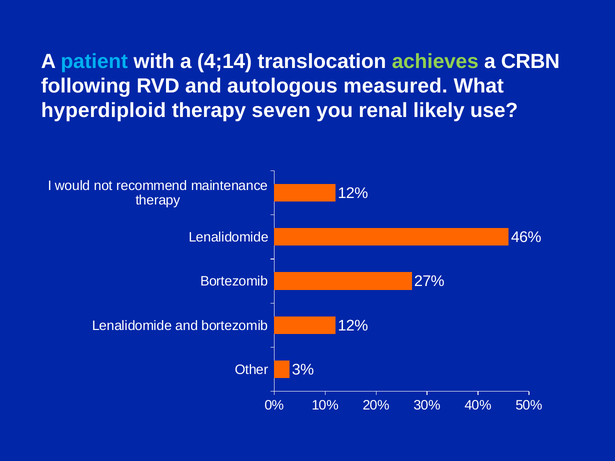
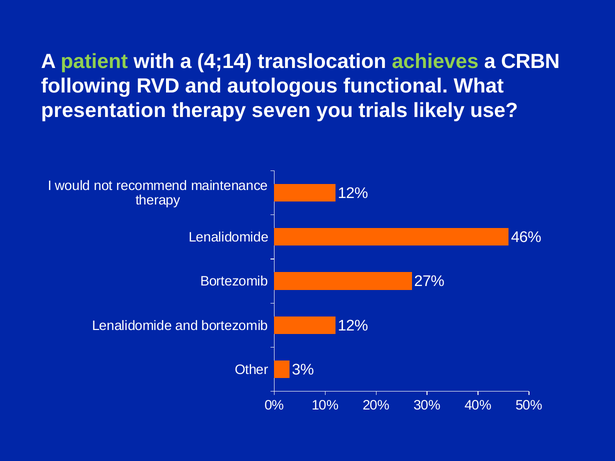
patient colour: light blue -> light green (94, 61)
measured: measured -> functional (396, 86)
hyperdiploid: hyperdiploid -> presentation (104, 111)
renal: renal -> trials (383, 111)
